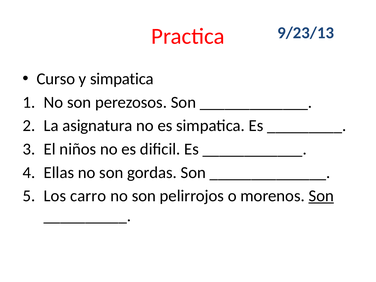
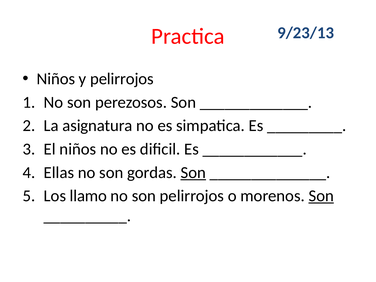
Curso: Curso -> Niños (56, 79)
y simpatica: simpatica -> pelirrojos (122, 79)
Son underline: none -> present (193, 172)
carro: carro -> llamo (88, 196)
